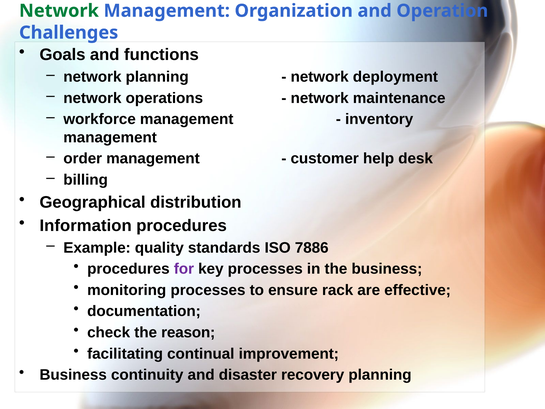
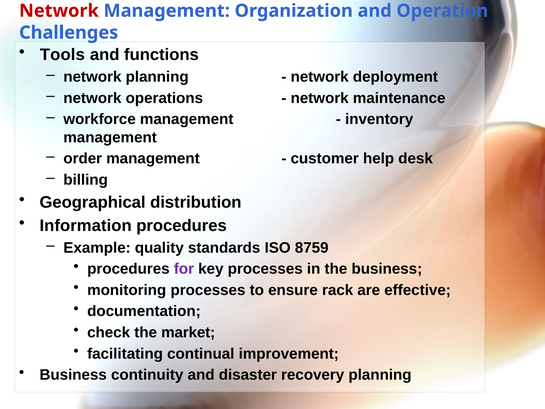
Network colour: green -> red (59, 11)
Goals: Goals -> Tools (62, 55)
7886: 7886 -> 8759 (312, 248)
reason: reason -> market (188, 332)
